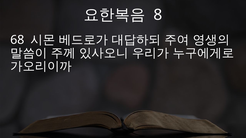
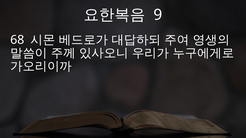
8: 8 -> 9 (158, 15)
